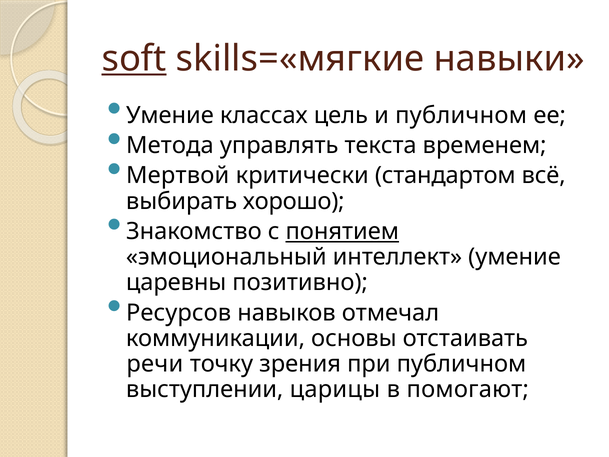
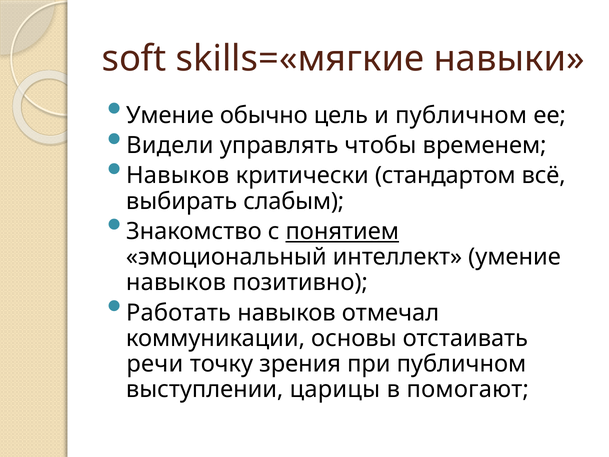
soft underline: present -> none (134, 59)
классах: классах -> обычно (264, 115)
Метода: Метода -> Видели (170, 145)
текста: текста -> чтобы (381, 145)
Мертвой: Мертвой -> Навыков (178, 176)
хорошо: хорошо -> слабым (294, 201)
царевны: царевны -> навыков (176, 282)
Ресурсов: Ресурсов -> Работать (179, 313)
